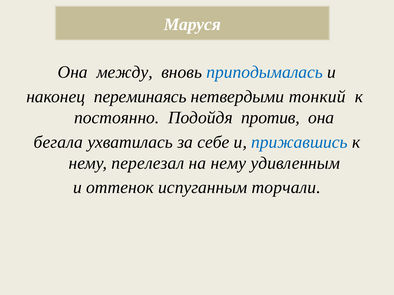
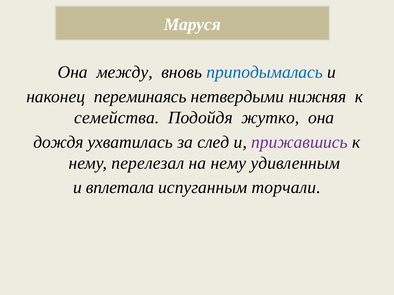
тонкий: тонкий -> нижняя (317, 97)
постоянно: постоянно -> семейства (117, 118)
против: против -> жутко (270, 118)
бегала: бегала -> дождя (58, 142)
себе: себе -> след (213, 142)
прижавшись colour: blue -> purple (299, 142)
оттенок: оттенок -> вплетала (120, 188)
